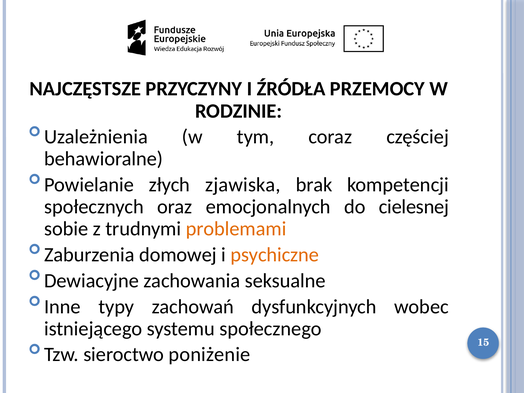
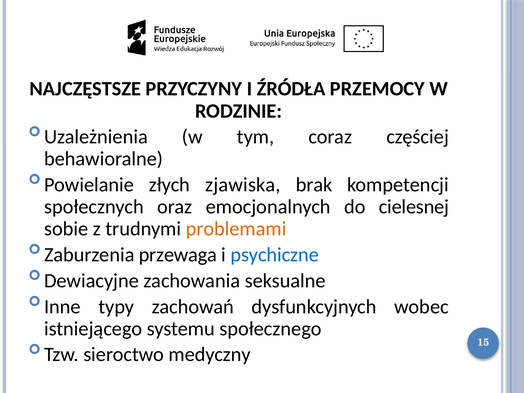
domowej: domowej -> przewaga (178, 255)
psychiczne colour: orange -> blue (275, 255)
poniżenie: poniżenie -> medyczny (210, 355)
